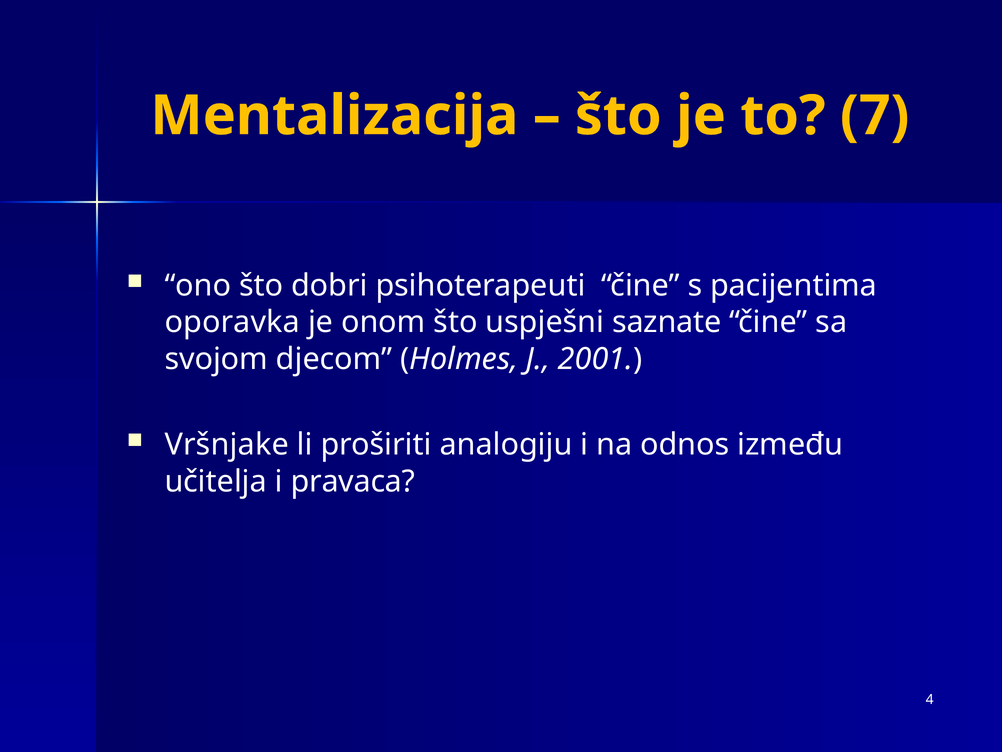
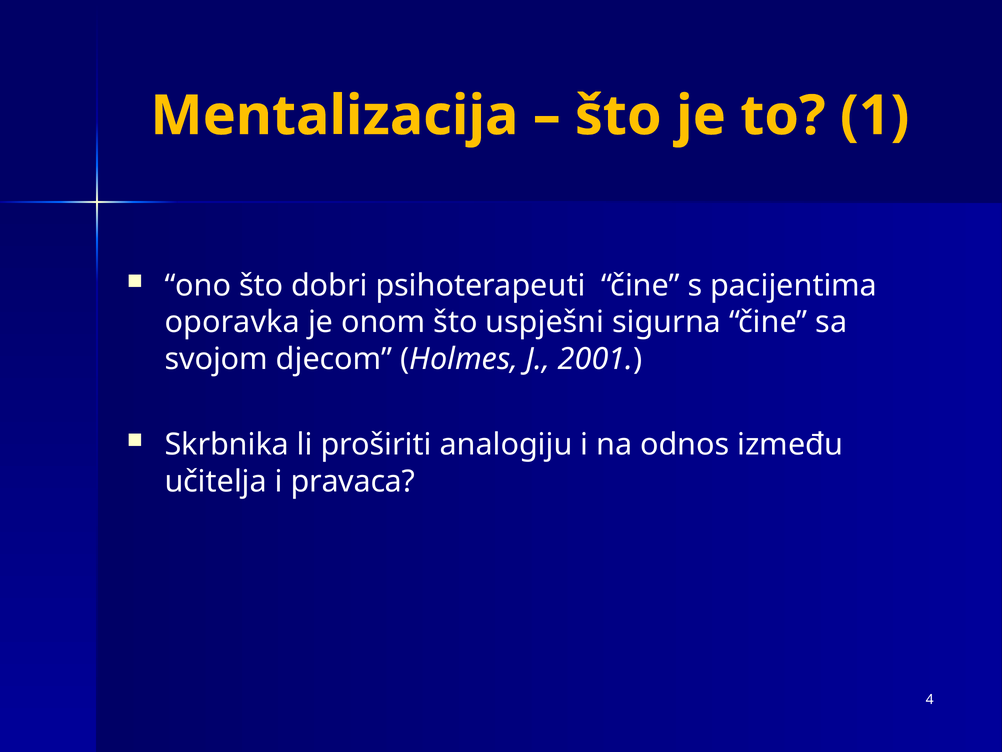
7: 7 -> 1 (875, 116)
saznate: saznate -> sigurna (667, 322)
Vršnjake: Vršnjake -> Skrbnika (227, 445)
